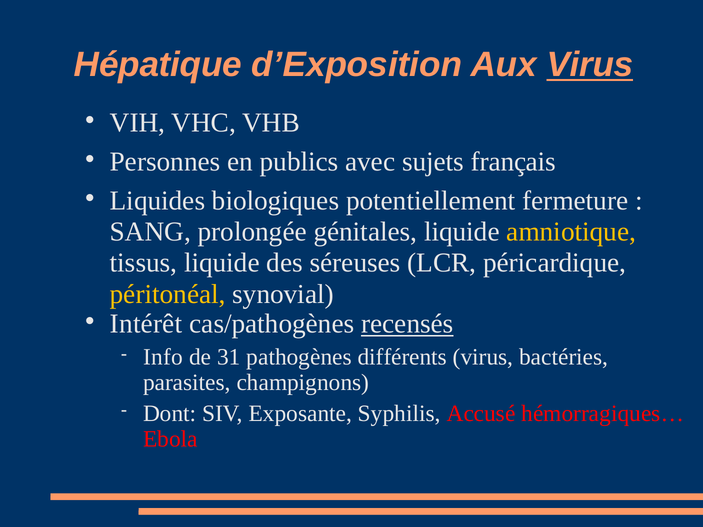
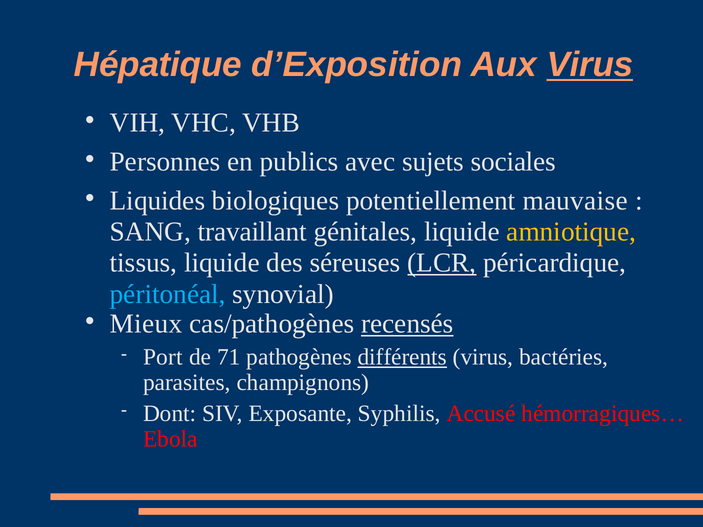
français: français -> sociales (513, 162)
fermeture: fermeture -> mauvaise (575, 201)
prolongée: prolongée -> travaillant (252, 232)
LCR underline: none -> present (442, 263)
péritonéal colour: yellow -> light blue (168, 294)
Intérêt: Intérêt -> Mieux (146, 324)
Info: Info -> Port (163, 357)
31: 31 -> 71 (229, 357)
différents underline: none -> present (402, 357)
